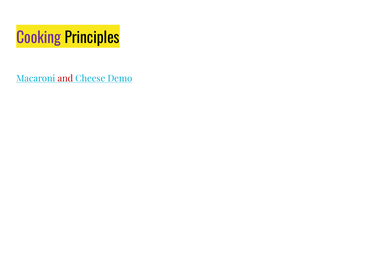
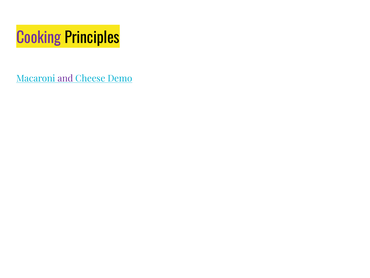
and colour: red -> purple (65, 78)
